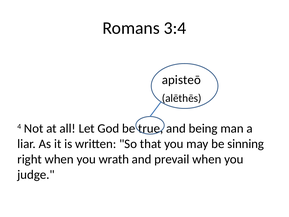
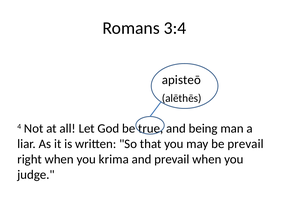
be sinning: sinning -> prevail (246, 144)
wrath: wrath -> krima (114, 159)
